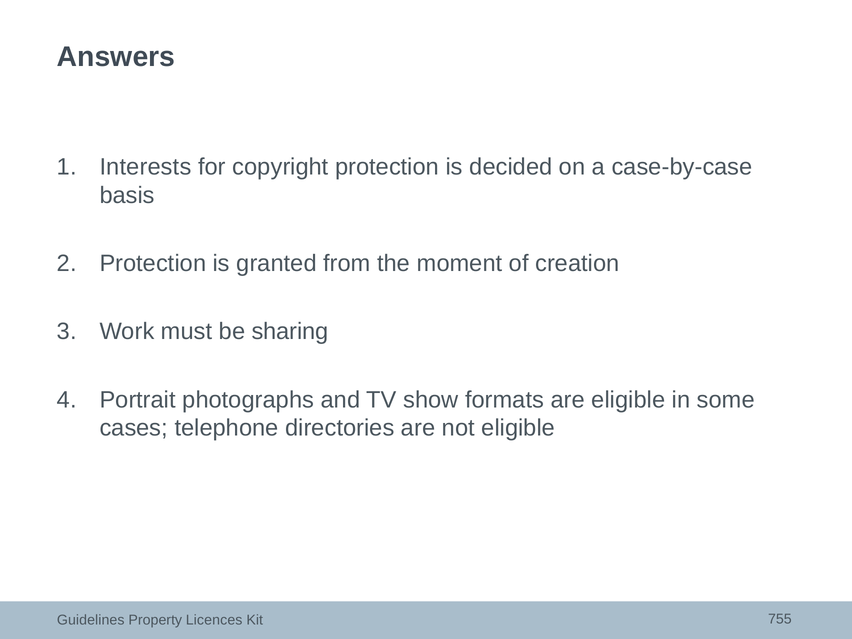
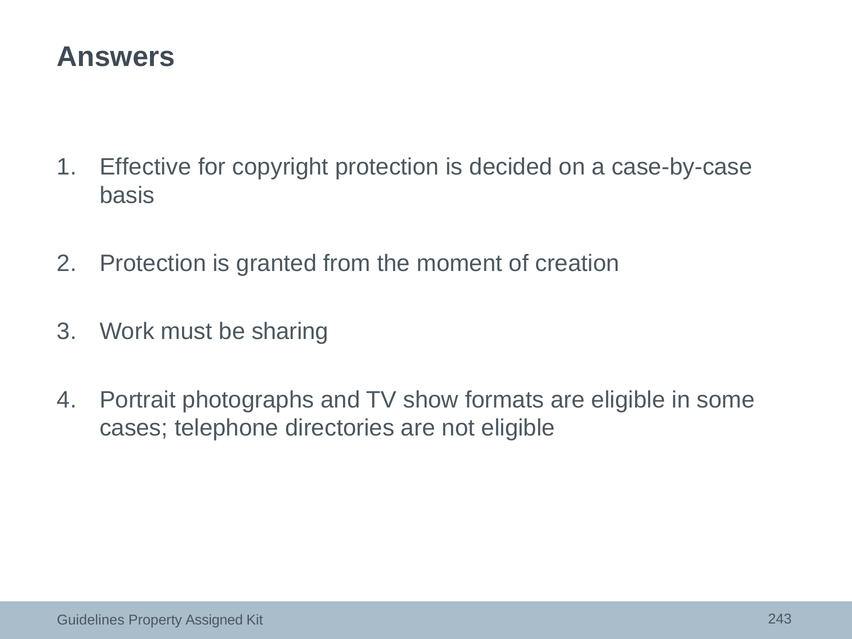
Interests: Interests -> Effective (146, 167)
Licences: Licences -> Assigned (214, 620)
755: 755 -> 243 (780, 619)
